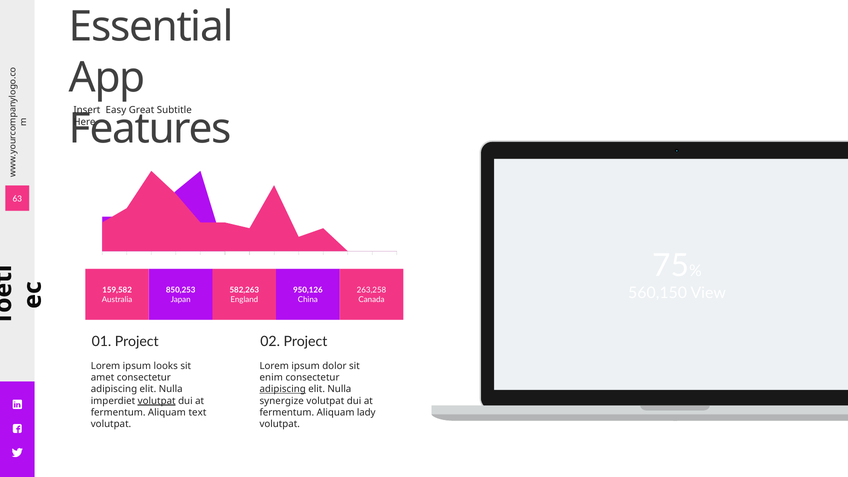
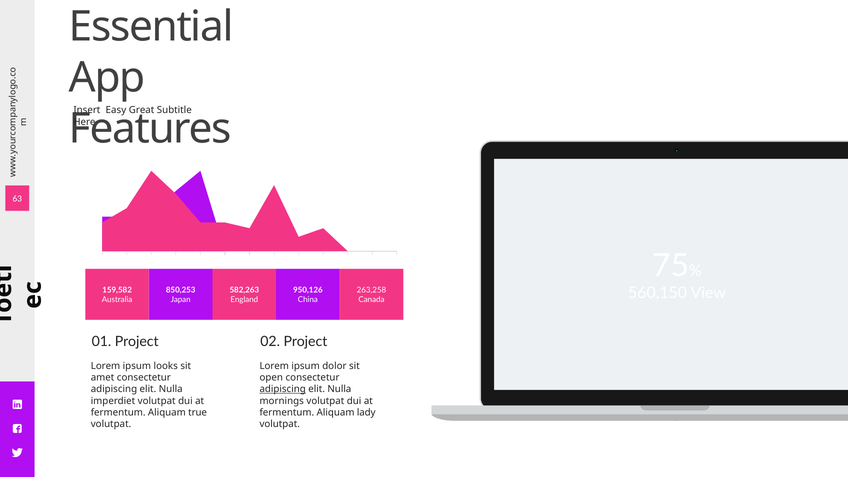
enim: enim -> open (271, 377)
volutpat underline: present -> none (157, 401)
synergize: synergize -> mornings (282, 401)
text: text -> true (198, 412)
